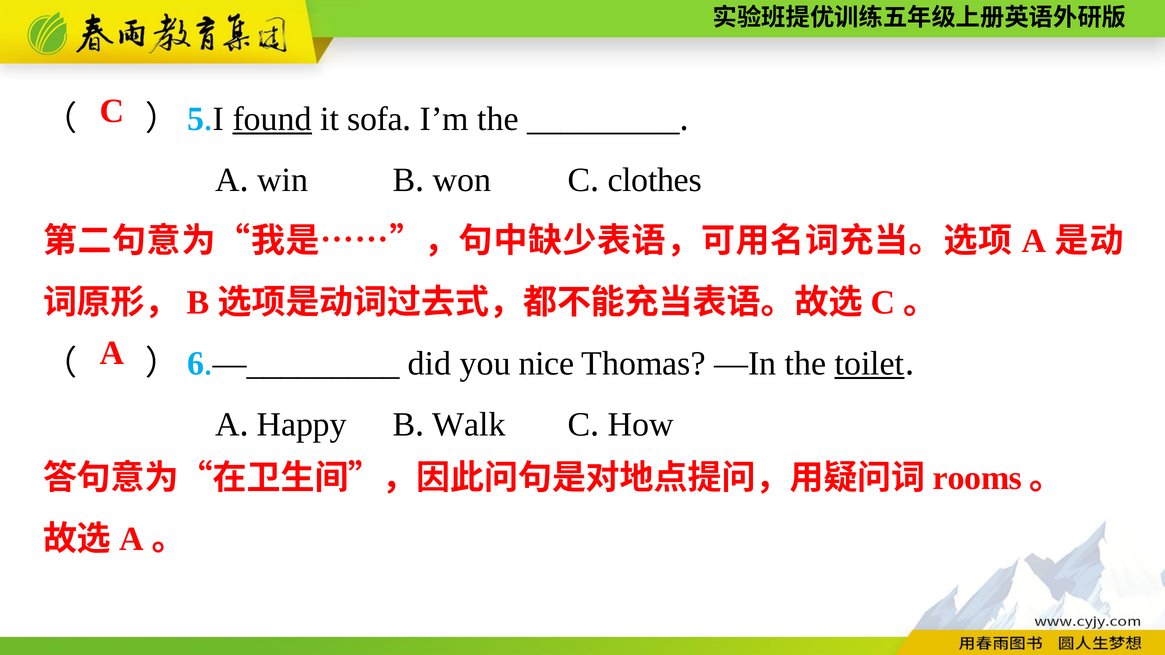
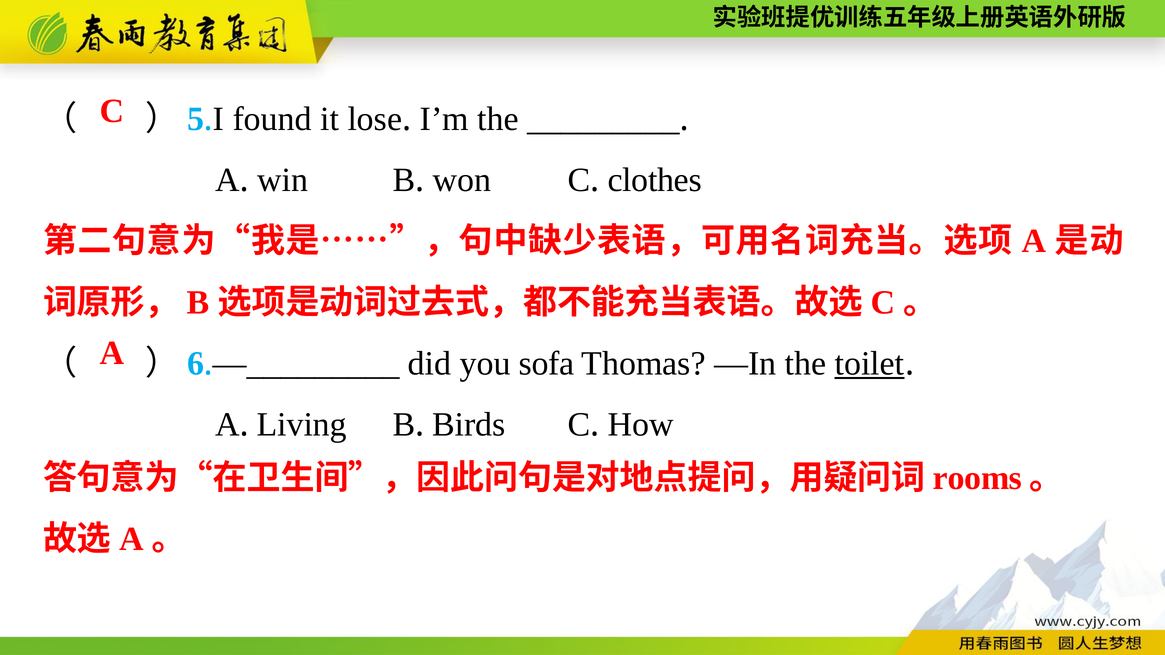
found underline: present -> none (272, 119)
sofa: sofa -> lose (375, 119)
nice: nice -> sofa (547, 364)
Happy: Happy -> Living (302, 425)
Walk: Walk -> Birds (469, 425)
